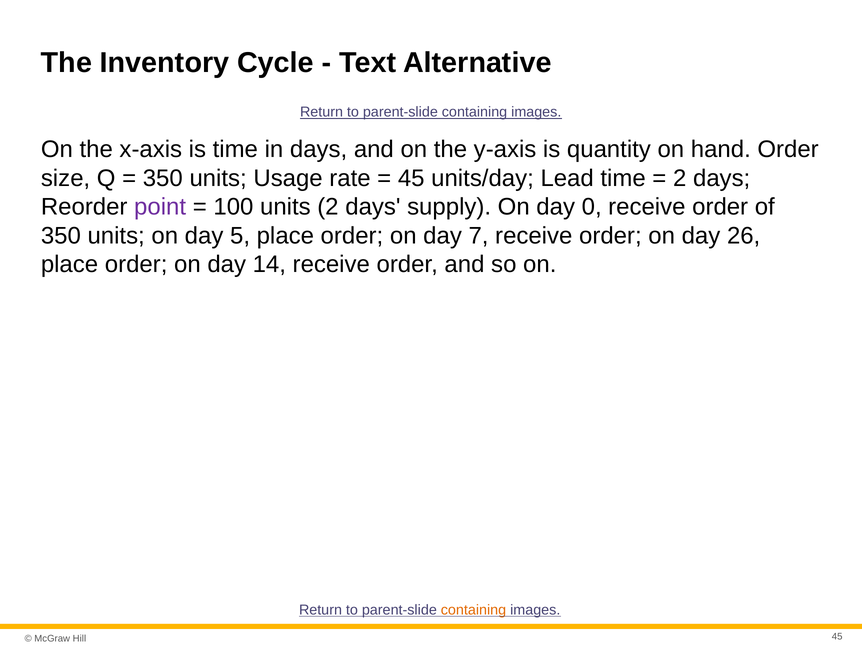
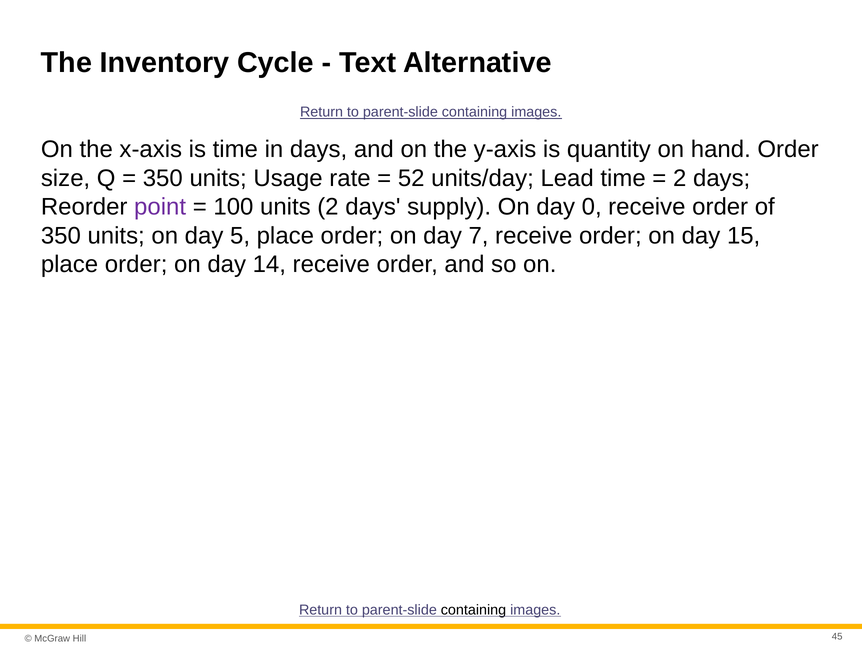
45: 45 -> 52 (411, 178)
26: 26 -> 15 (744, 236)
containing colour: orange -> black (473, 610)
